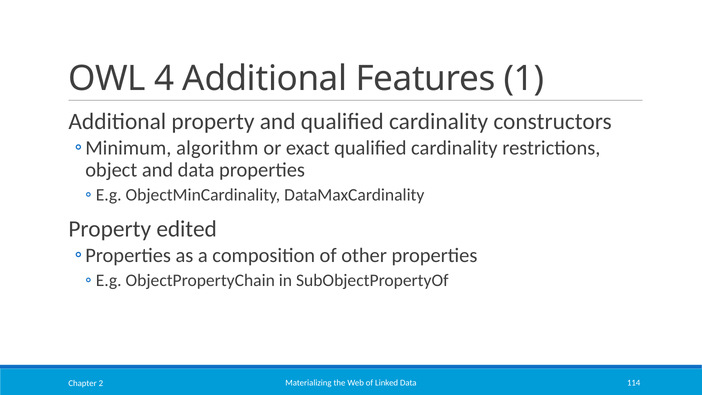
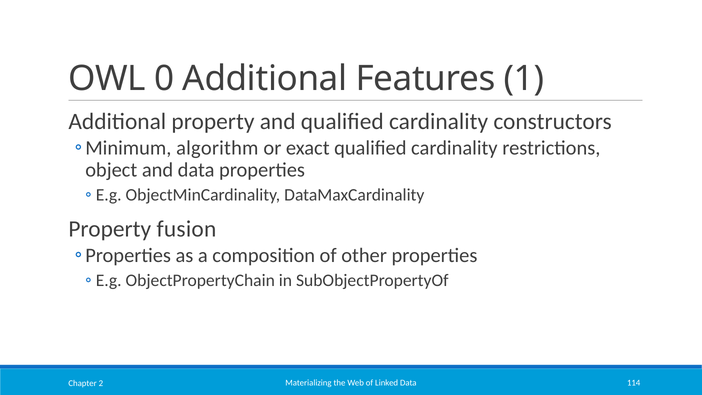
4: 4 -> 0 (164, 79)
edited: edited -> fusion (186, 229)
